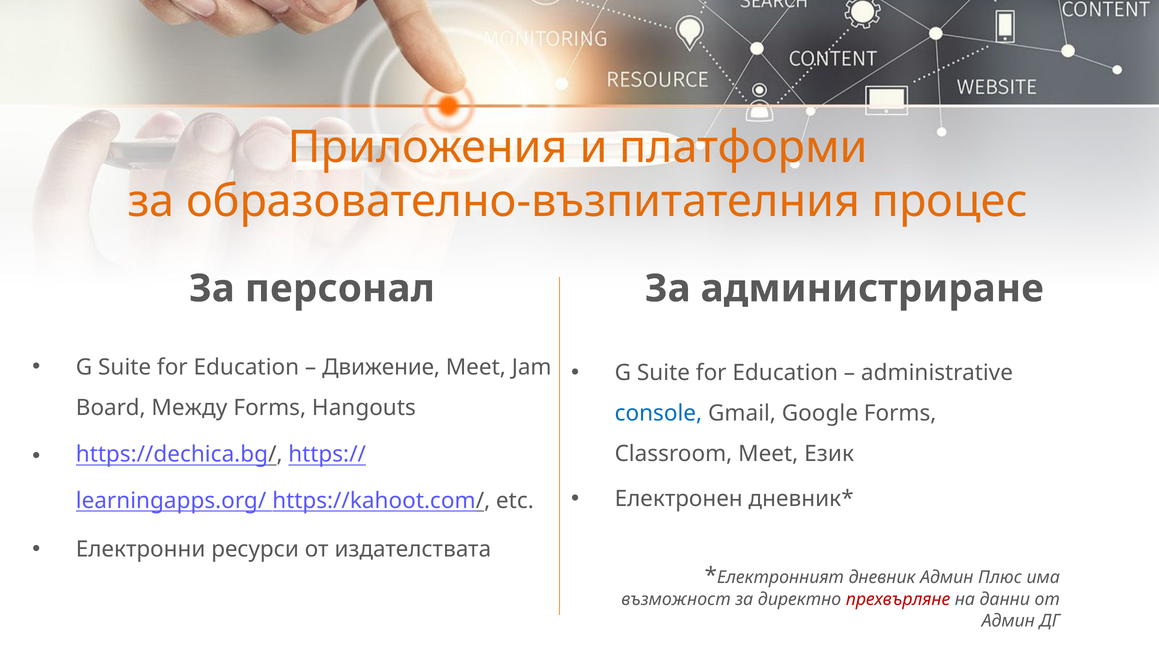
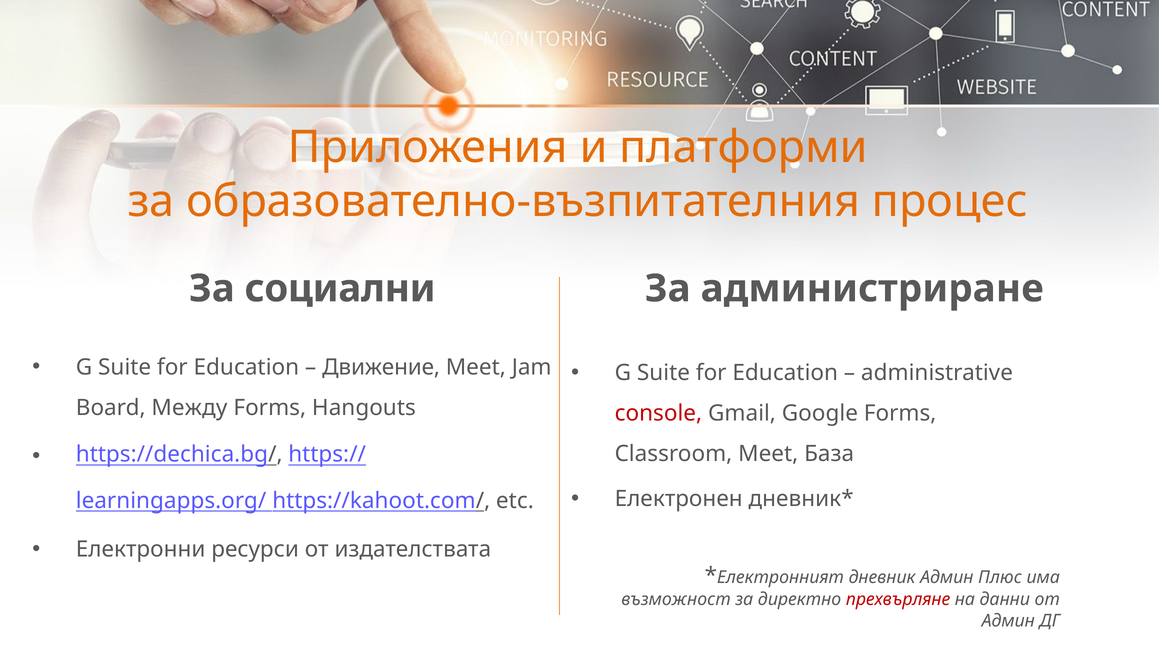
персонал: персонал -> социални (340, 289)
console colour: blue -> red (658, 413)
Език: Език -> База (829, 454)
